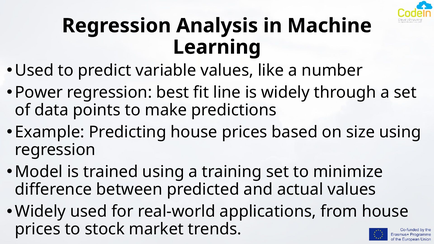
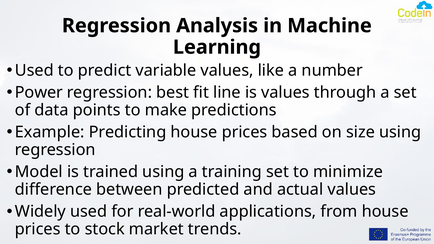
is widely: widely -> values (285, 93)
